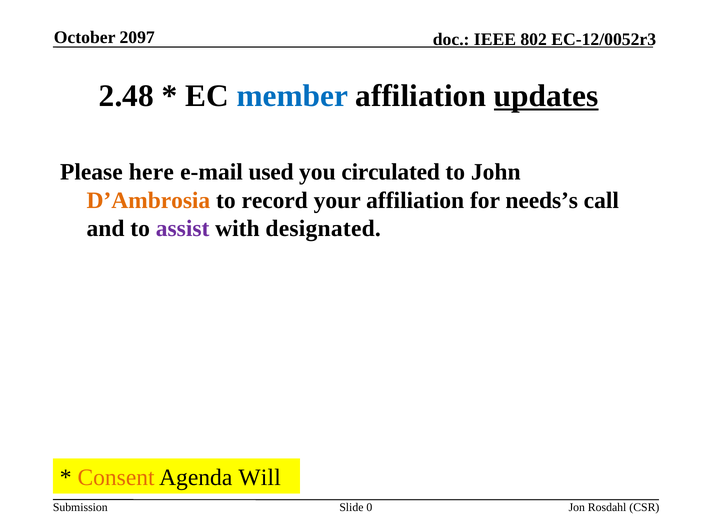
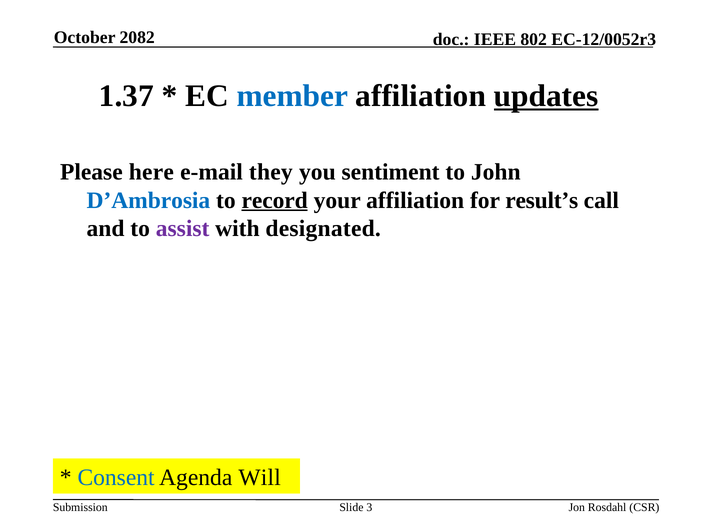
2097: 2097 -> 2082 (137, 37)
2.48: 2.48 -> 1.37 (126, 96)
used: used -> they (271, 172)
circulated: circulated -> sentiment (391, 172)
D’Ambrosia colour: orange -> blue (148, 201)
record underline: none -> present (275, 201)
needs’s: needs’s -> result’s (542, 201)
Consent colour: orange -> blue (116, 478)
0: 0 -> 3 (369, 508)
